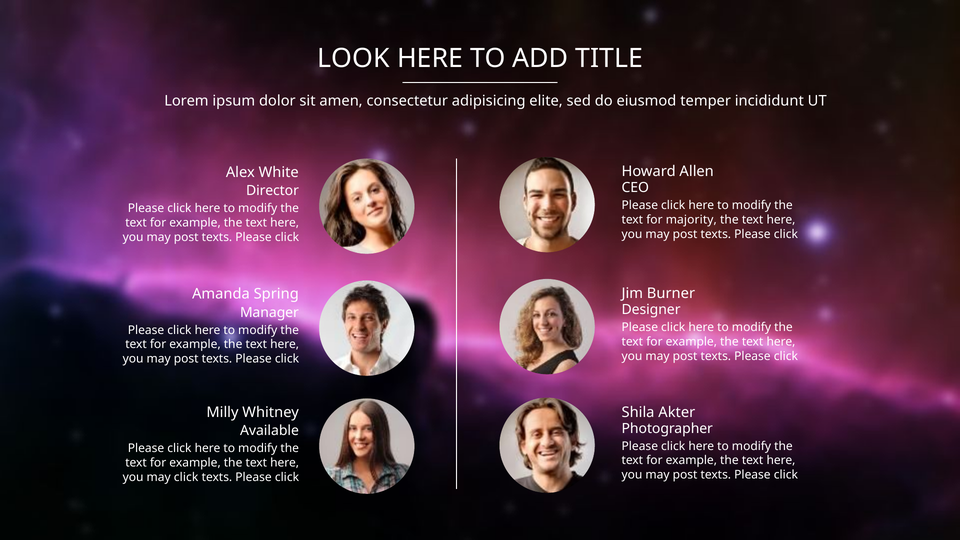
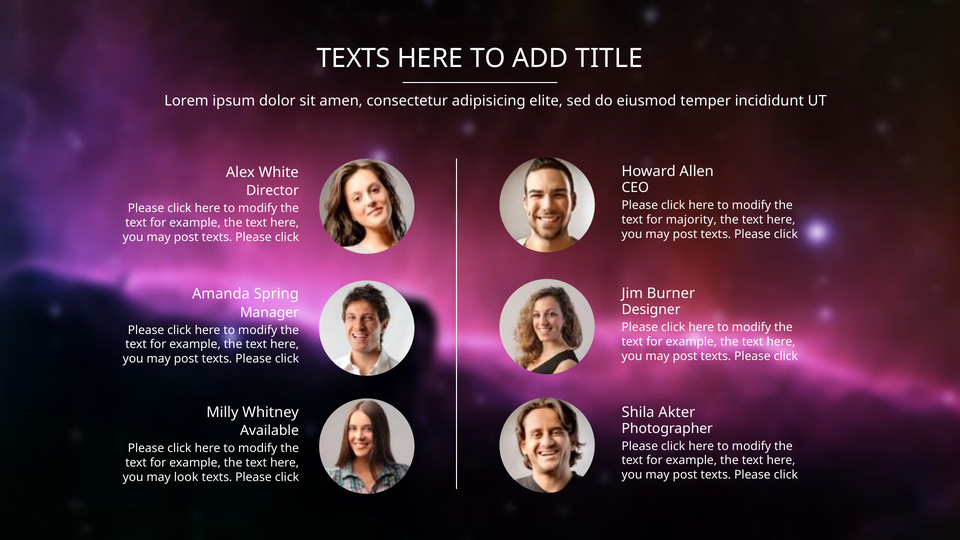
LOOK: LOOK -> TEXTS (354, 59)
may click: click -> look (186, 477)
